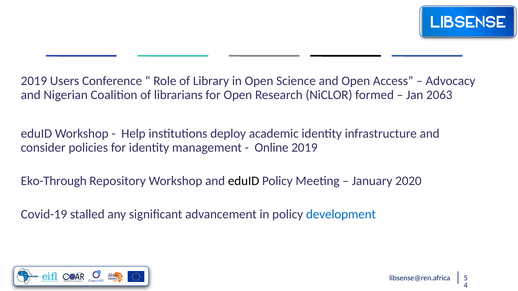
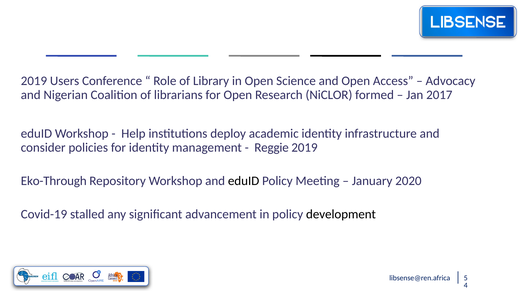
2063: 2063 -> 2017 (439, 95)
Online: Online -> Reggie (272, 148)
development colour: blue -> black (341, 214)
